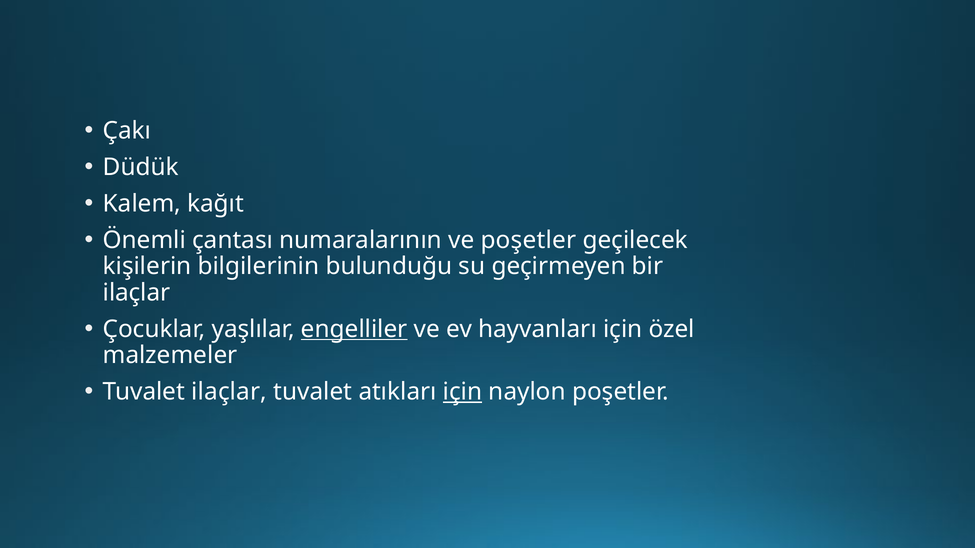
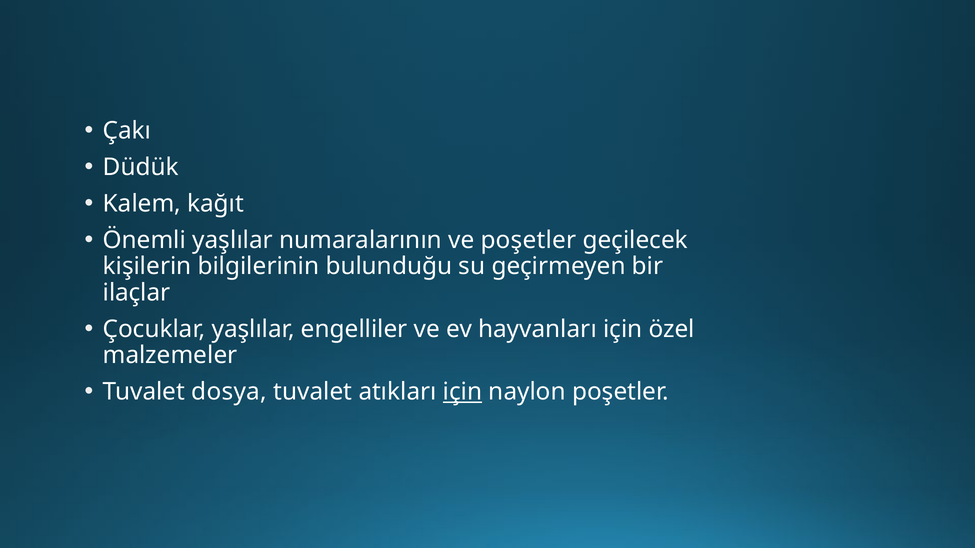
Önemli çantası: çantası -> yaşlılar (233, 240)
engelliler underline: present -> none (354, 329)
Tuvalet ilaçlar: ilaçlar -> dosya (229, 392)
